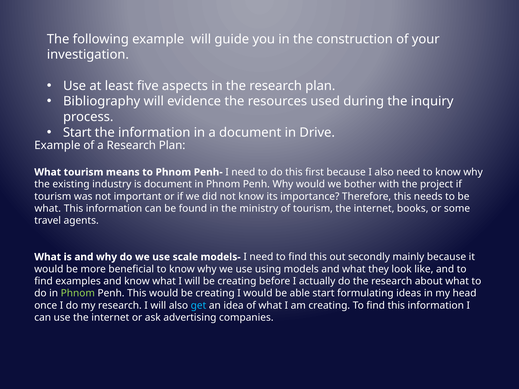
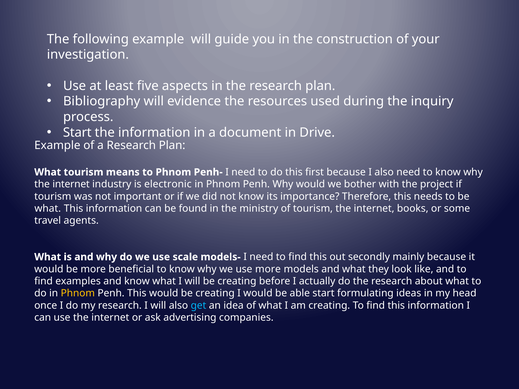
existing: existing -> internet (71, 184)
is document: document -> electronic (168, 184)
use using: using -> more (268, 269)
Phnom colour: light green -> yellow (78, 293)
